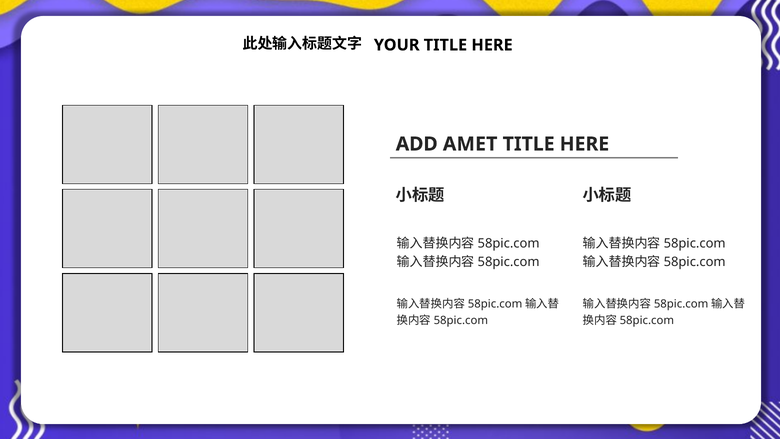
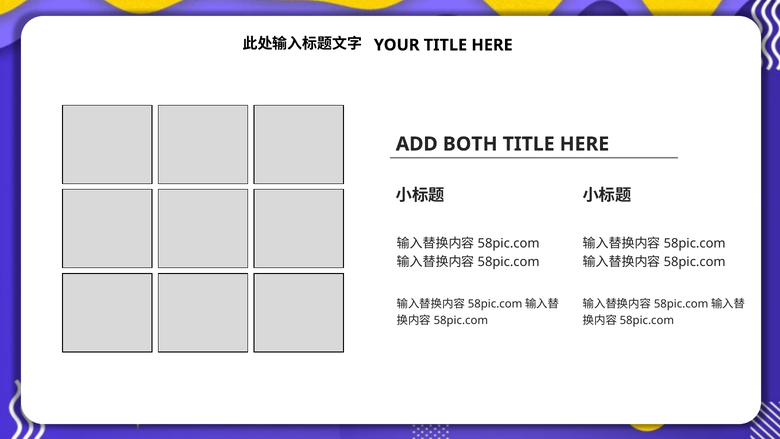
AMET: AMET -> BOTH (470, 144)
